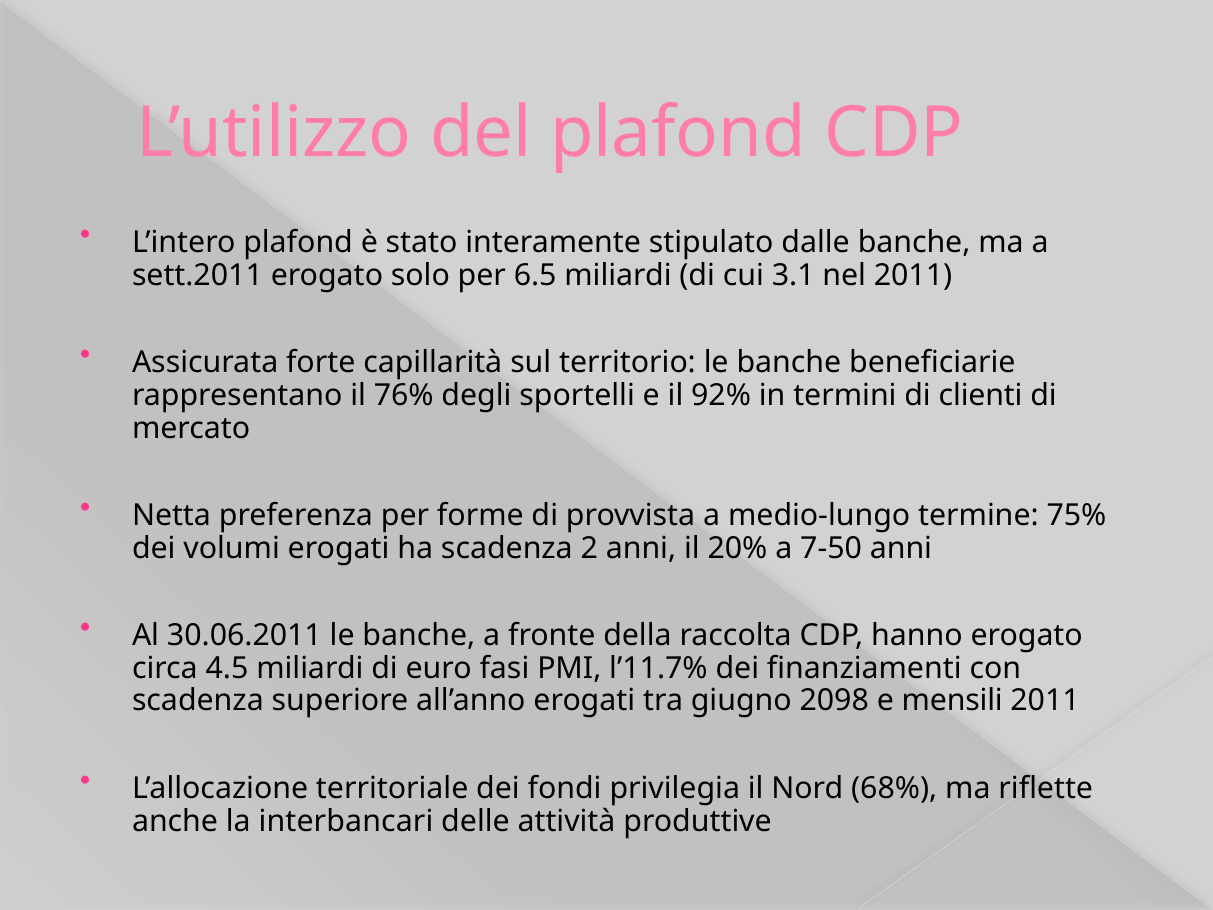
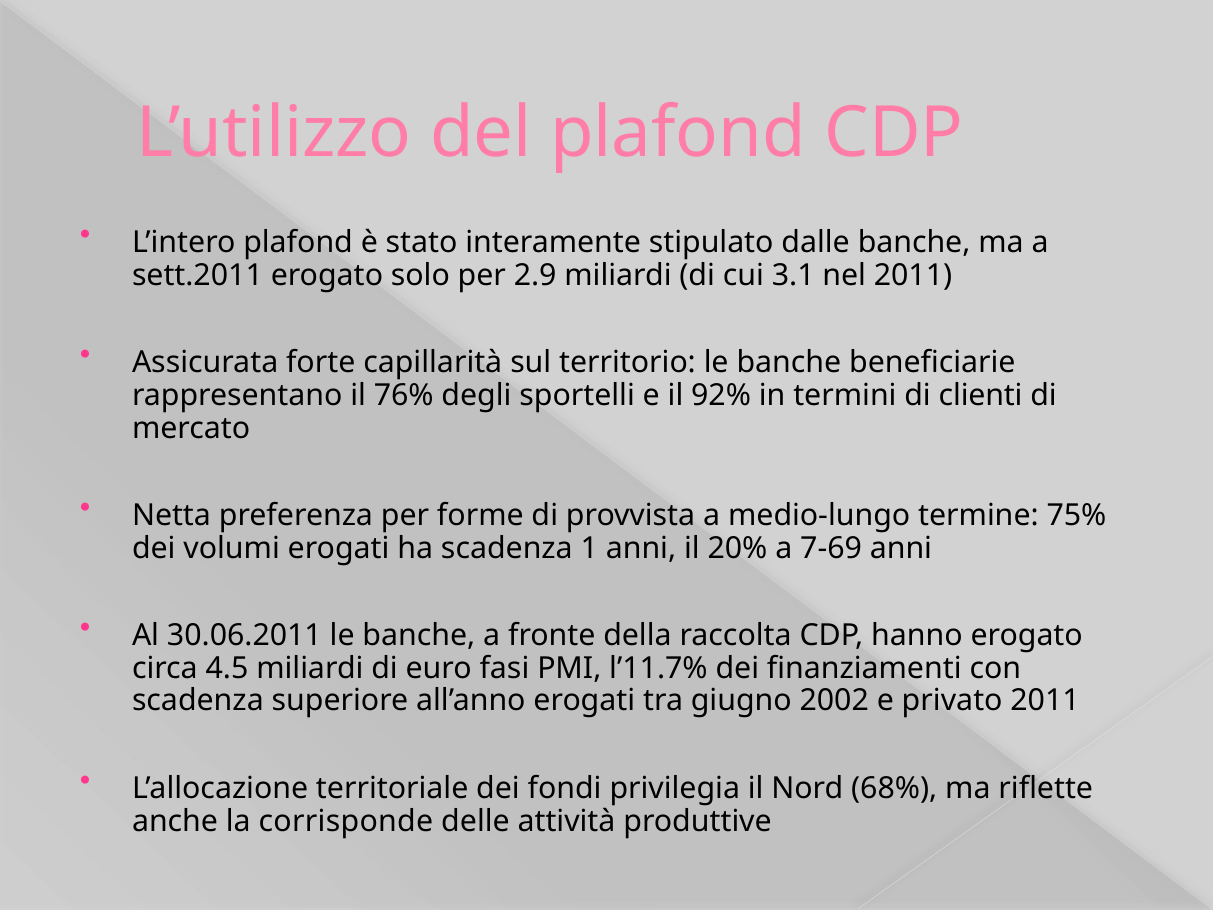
6.5: 6.5 -> 2.9 (535, 275)
2: 2 -> 1 (589, 548)
7-50: 7-50 -> 7-69 (831, 548)
2098: 2098 -> 2002 (834, 701)
mensili: mensili -> privato (952, 701)
interbancari: interbancari -> corrisponde (346, 821)
